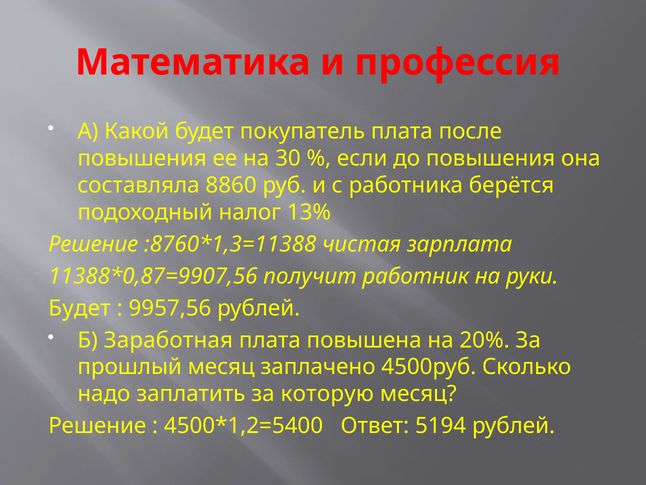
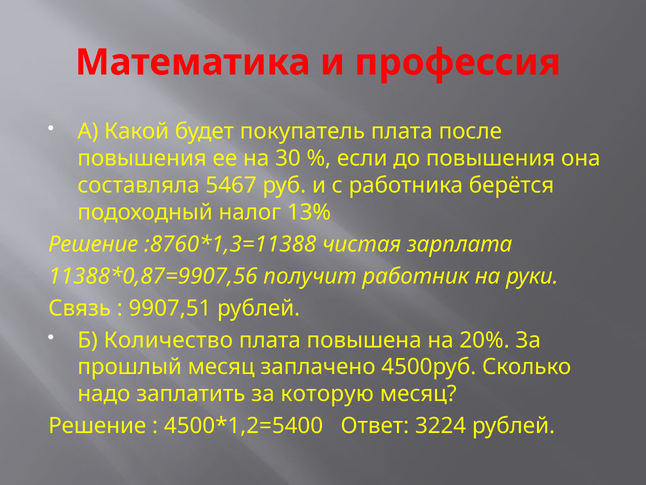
8860: 8860 -> 5467 (231, 185)
Будет: Будет -> Связь (80, 308)
9957,56: 9957,56 -> 9907,51 (170, 308)
Заработная: Заработная -> Количество (168, 340)
5194: 5194 -> 3224 (441, 426)
